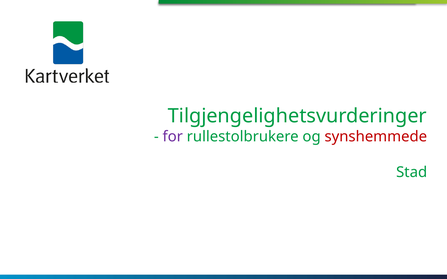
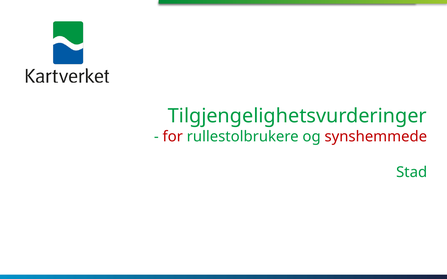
for colour: purple -> red (173, 137)
